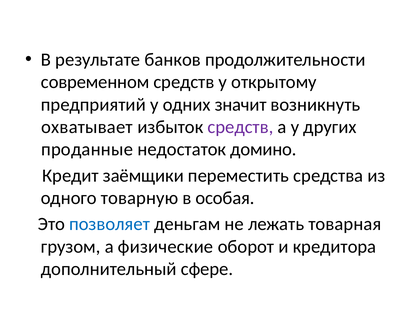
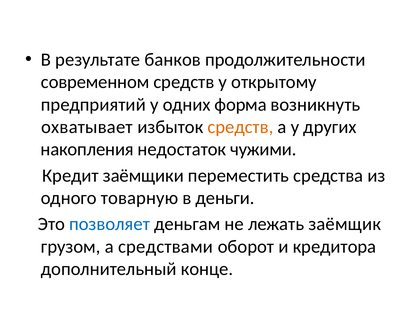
значит: значит -> форма (241, 105)
средств colour: purple -> orange (240, 127)
проданные: проданные -> накопления (87, 149)
домино: домино -> чужими (263, 149)
особая: особая -> деньги (225, 198)
товарная: товарная -> заёмщик (345, 224)
физические: физические -> средствами (166, 247)
сфере: сфере -> конце (207, 269)
